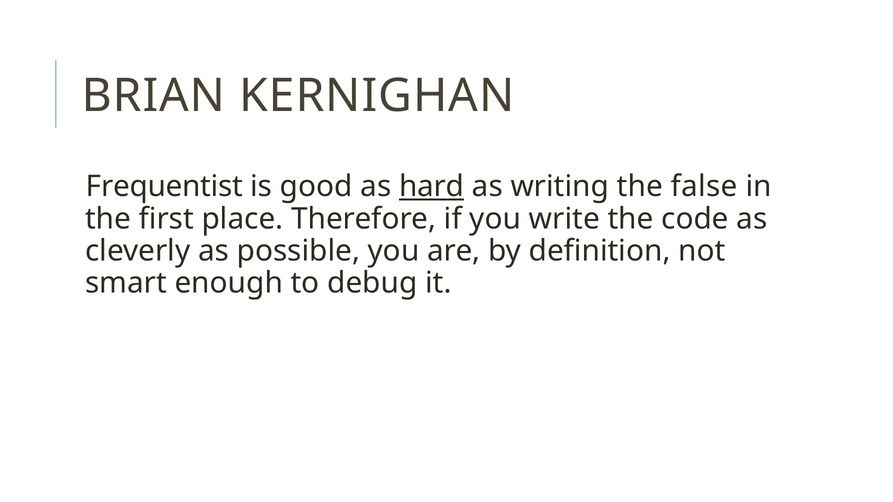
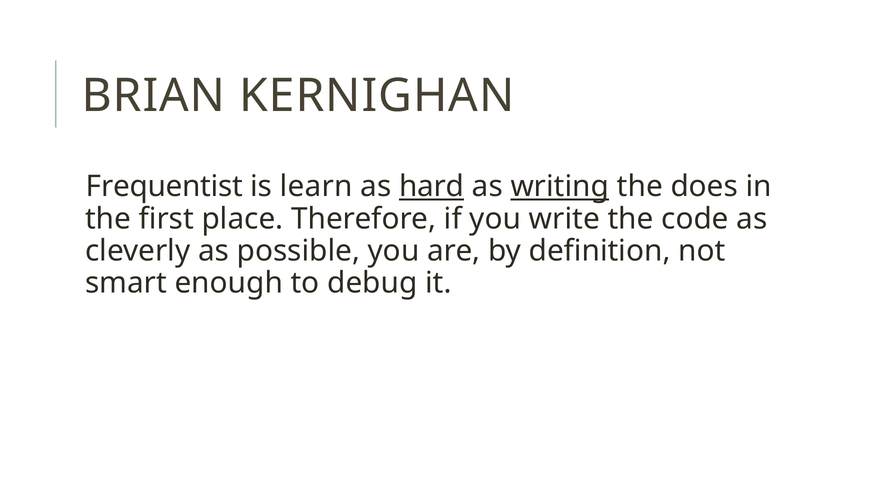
good: good -> learn (316, 187)
writing underline: none -> present (560, 187)
false: false -> does (704, 187)
